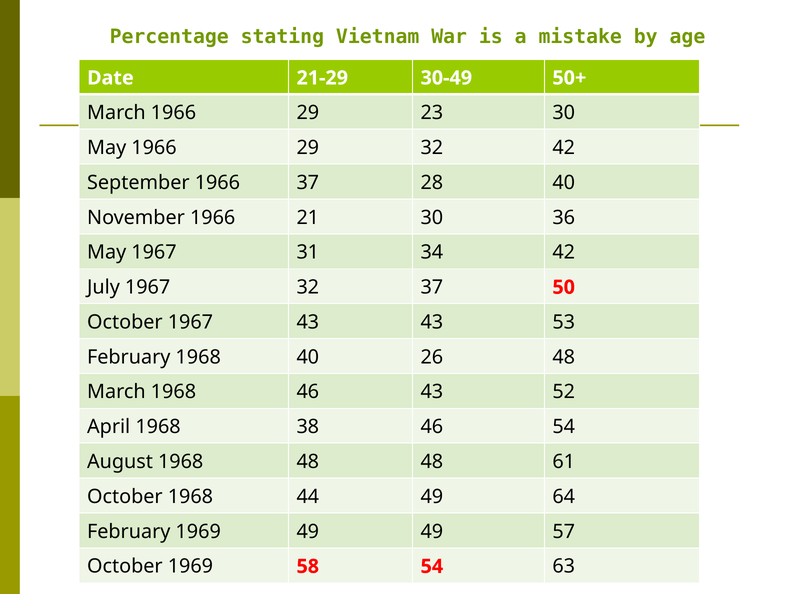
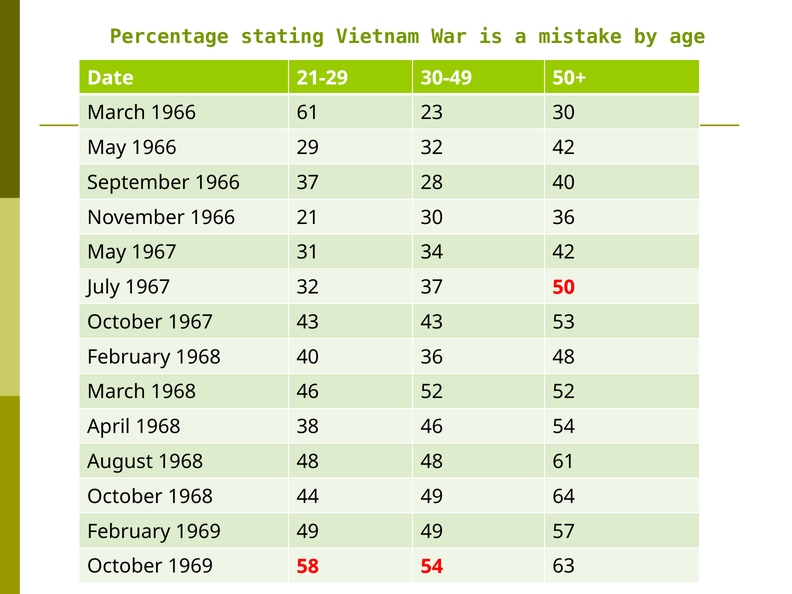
March 1966 29: 29 -> 61 (308, 113)
40 26: 26 -> 36 (432, 357)
46 43: 43 -> 52 (432, 392)
